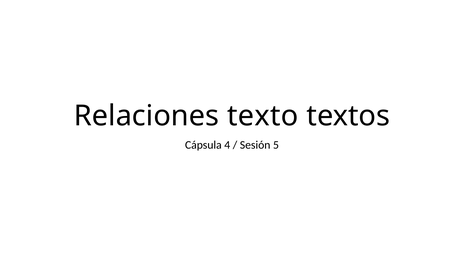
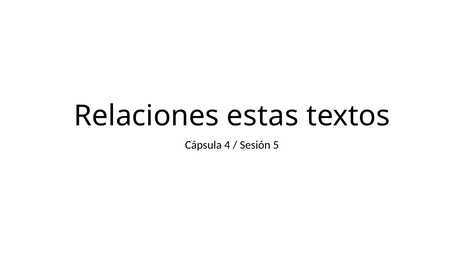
texto: texto -> estas (263, 116)
